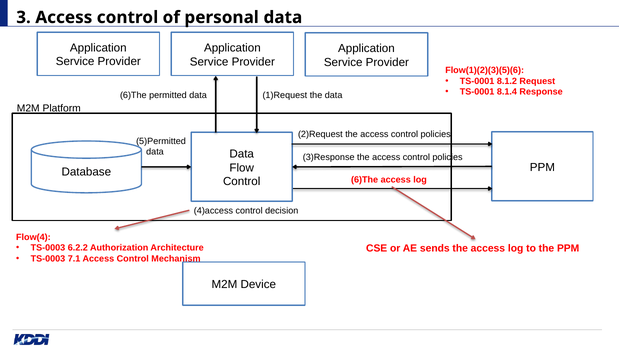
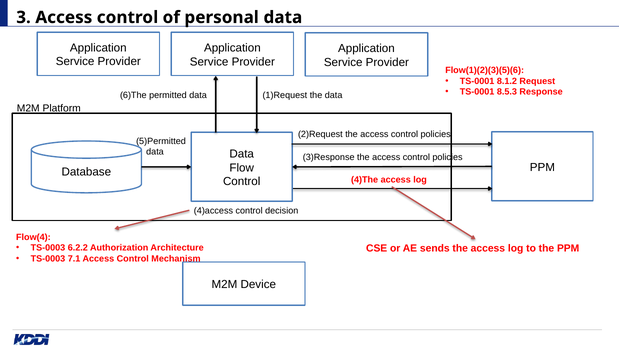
8.1.4: 8.1.4 -> 8.5.3 (507, 92)
6)The: 6)The -> 4)The (365, 180)
